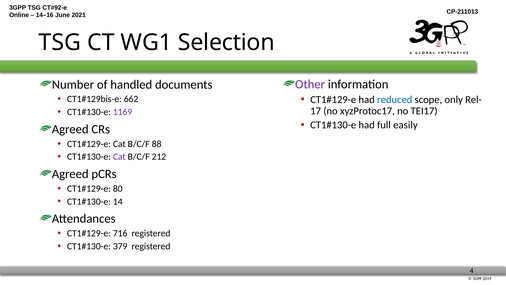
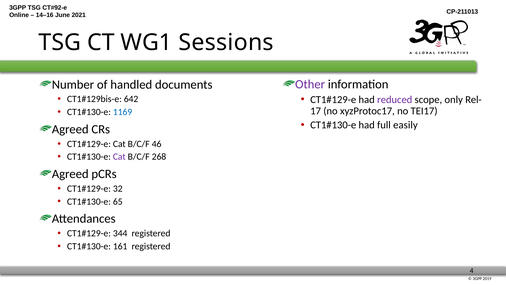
Selection: Selection -> Sessions (226, 43)
reduced colour: blue -> purple (395, 99)
662: 662 -> 642 (131, 99)
1169 colour: purple -> blue (123, 112)
88: 88 -> 46 (157, 144)
212: 212 -> 268 (159, 157)
80: 80 -> 32 (118, 188)
14: 14 -> 65 (118, 201)
716: 716 -> 344 (120, 233)
379: 379 -> 161 (120, 246)
